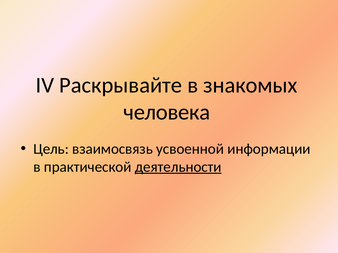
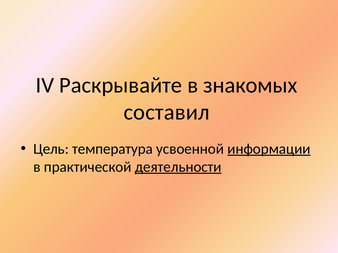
человека: человека -> составил (167, 112)
взаимосвязь: взаимосвязь -> температура (113, 149)
информации underline: none -> present (269, 149)
